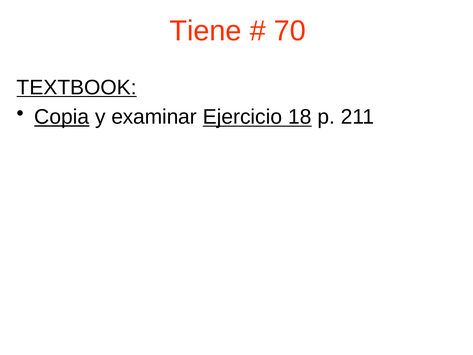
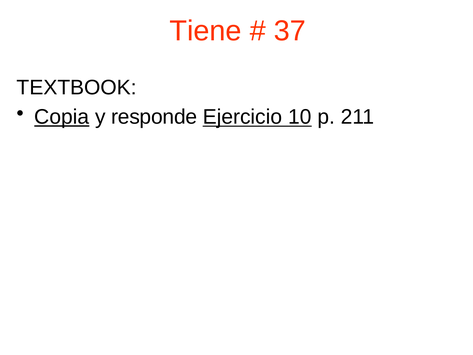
70: 70 -> 37 (290, 31)
TEXTBOOK underline: present -> none (77, 87)
examinar: examinar -> responde (154, 117)
18: 18 -> 10 (300, 117)
